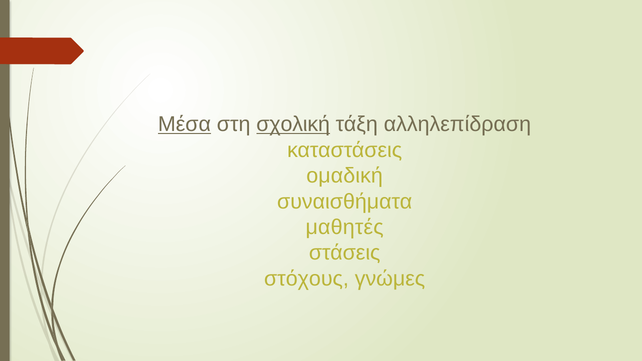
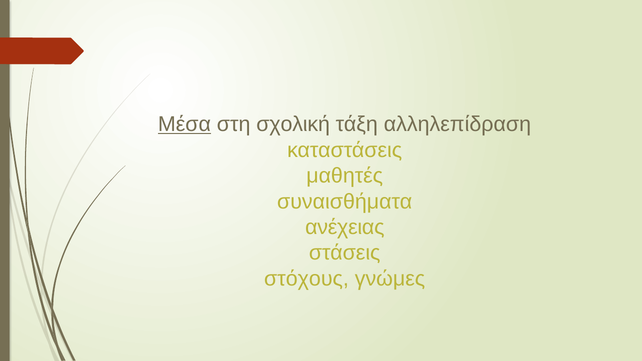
σχολική underline: present -> none (293, 124)
ομαδική: ομαδική -> μαθητές (345, 176)
μαθητές: μαθητές -> ανέχειας (345, 227)
